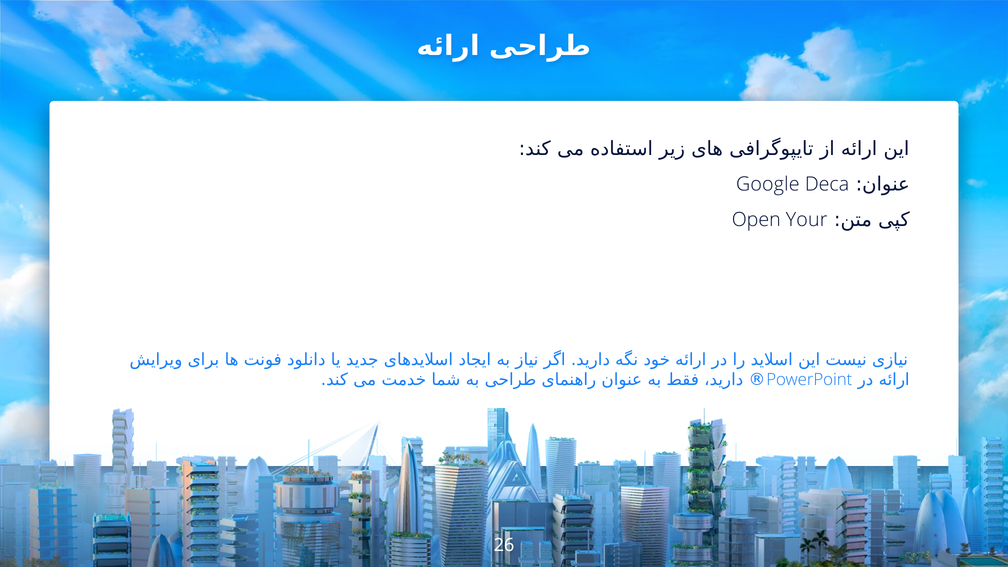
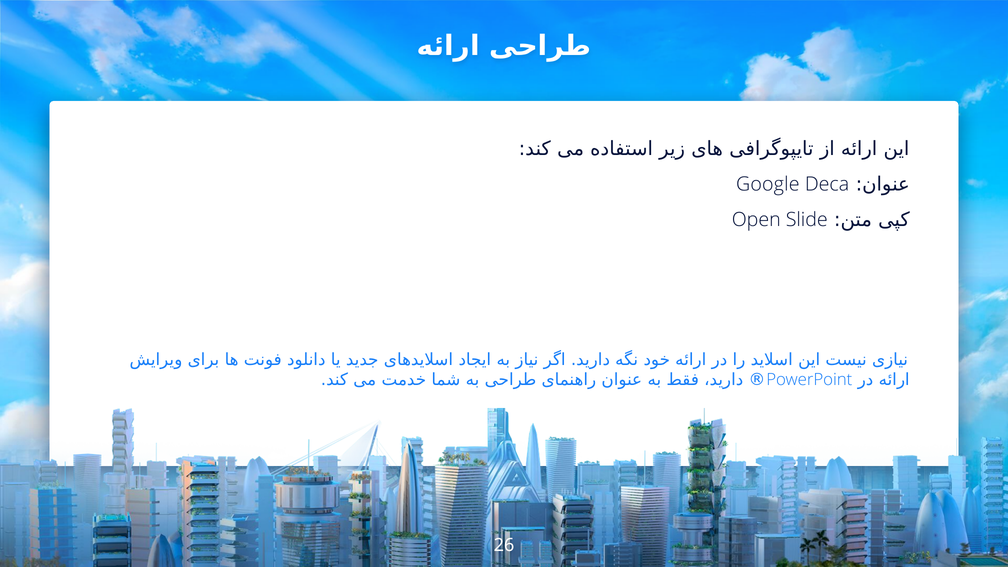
Your: Your -> Slide (807, 220)
